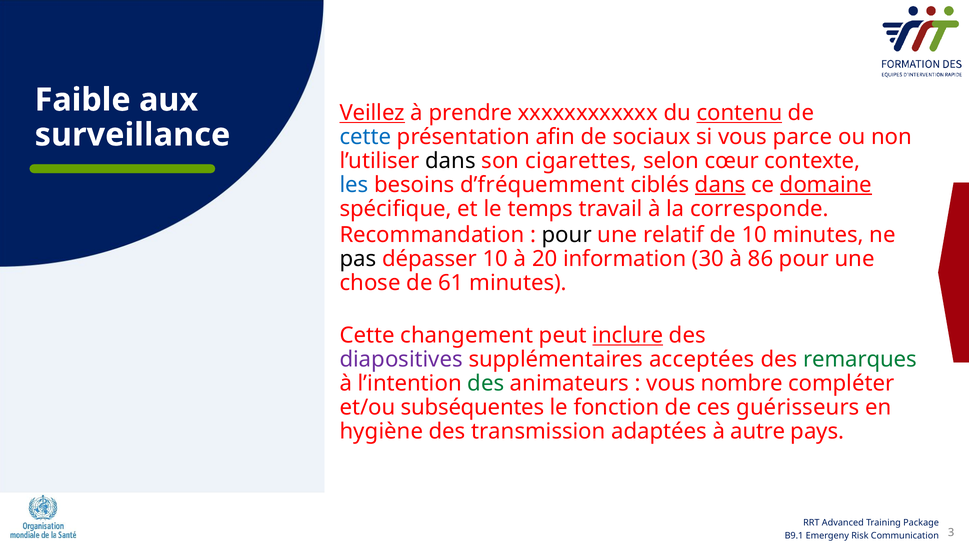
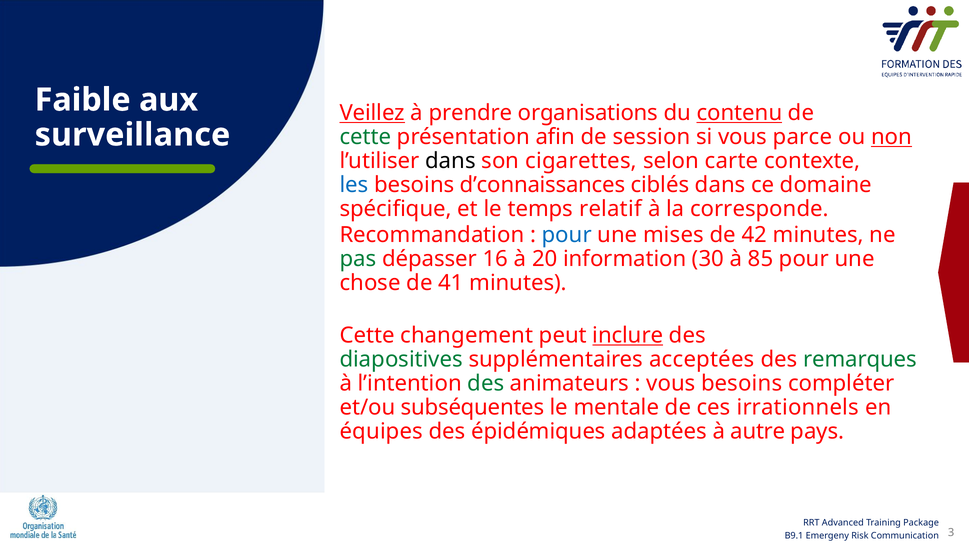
xxxxxxxxxxxx: xxxxxxxxxxxx -> organisations (588, 113)
cette colour: blue -> green (365, 137)
sociaux: sociaux -> session (651, 137)
non underline: none -> present (891, 137)
cœur: cœur -> carte (732, 161)
d’fréquemment: d’fréquemment -> d’connaissances (543, 185)
dans underline: present -> none (720, 185)
domaine underline: present -> none (826, 185)
travail: travail -> relatif (610, 209)
pour colour: black -> blue (567, 235)
relatif: relatif -> mises (673, 235)
de 10: 10 -> 42 (754, 235)
pas colour: black -> green (358, 259)
dépasser 10: 10 -> 16 (495, 259)
86: 86 -> 85 (761, 259)
61: 61 -> 41 (451, 283)
diapositives colour: purple -> green (401, 359)
vous nombre: nombre -> besoins (742, 383)
fonction: fonction -> mentale (616, 407)
guérisseurs: guérisseurs -> irrationnels (798, 407)
hygiène: hygiène -> équipes (381, 431)
transmission: transmission -> épidémiques (538, 431)
